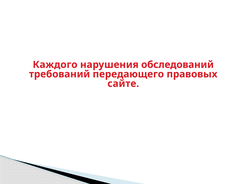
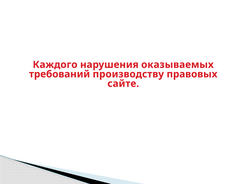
обследований: обследований -> оказываемых (177, 65)
передающего: передающего -> производству (128, 74)
